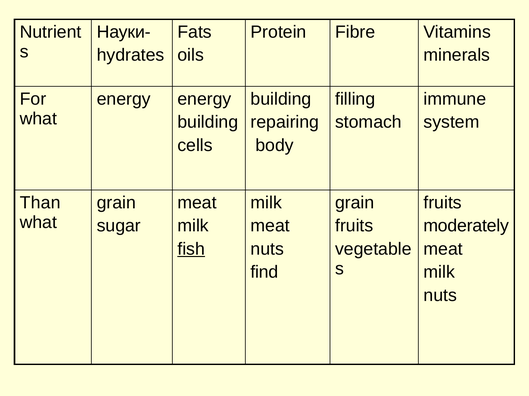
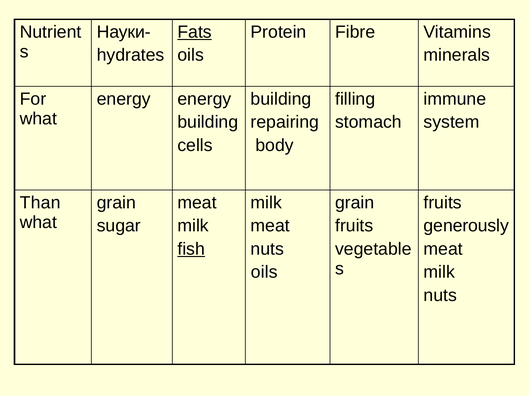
Fats underline: none -> present (195, 32)
moderately: moderately -> generously (466, 226)
find: find -> oils (264, 273)
